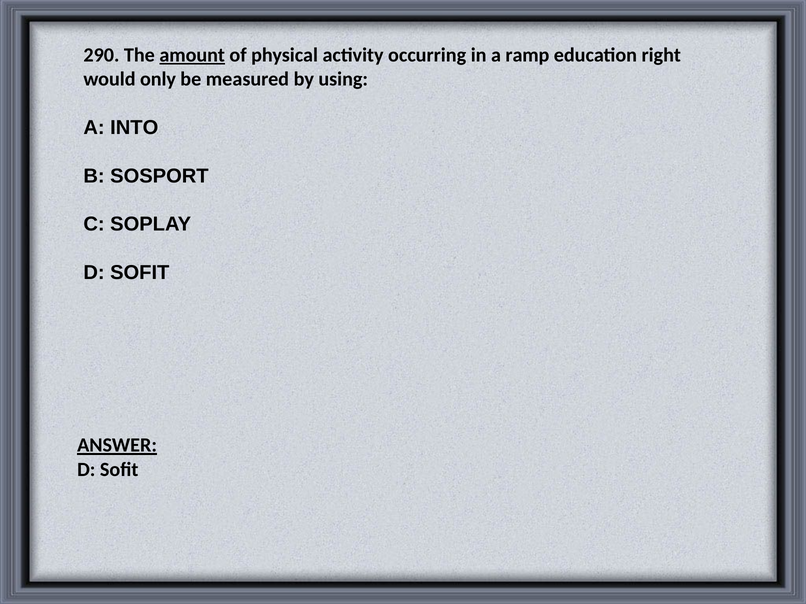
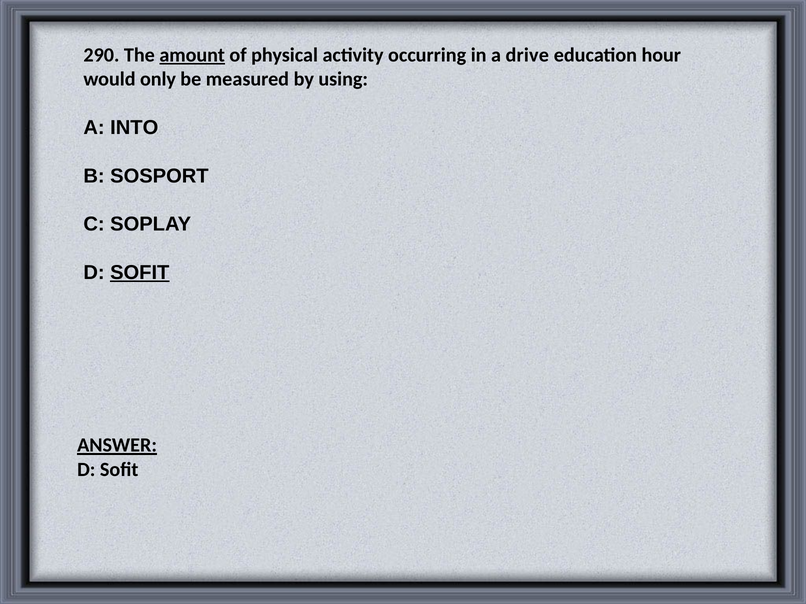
ramp: ramp -> drive (527, 55)
right: right -> hour (661, 55)
SOFIT underline: none -> present (140, 273)
